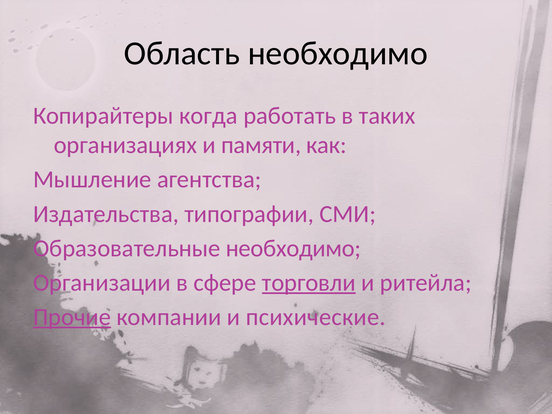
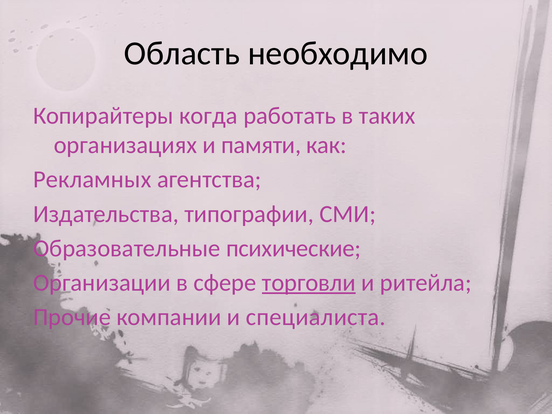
Мышление: Мышление -> Рекламных (92, 180)
Образовательные необходимо: необходимо -> психические (293, 248)
Прочие underline: present -> none (72, 317)
психические: психические -> специалиста (316, 317)
